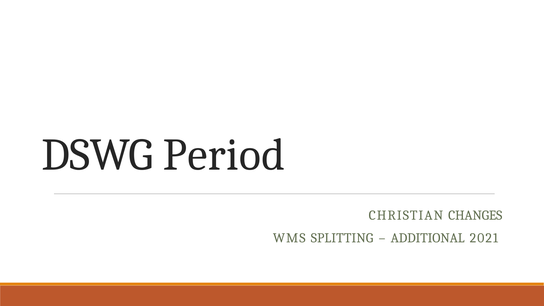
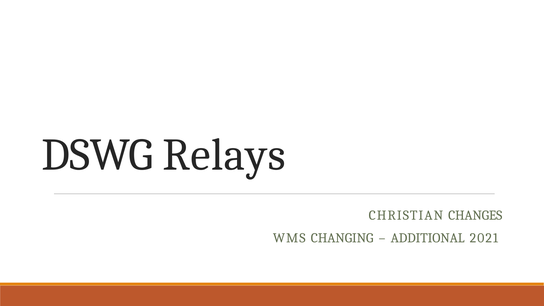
Period: Period -> Relays (224, 155)
SPLITTING: SPLITTING -> CHANGING (342, 238)
